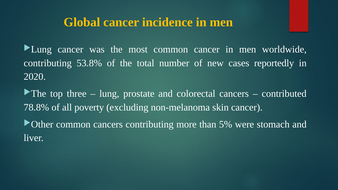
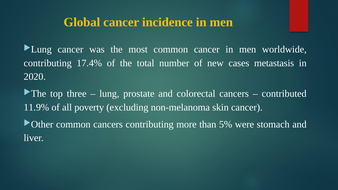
53.8%: 53.8% -> 17.4% (89, 63)
reportedly: reportedly -> metastasis (274, 63)
78.8%: 78.8% -> 11.9% (36, 107)
